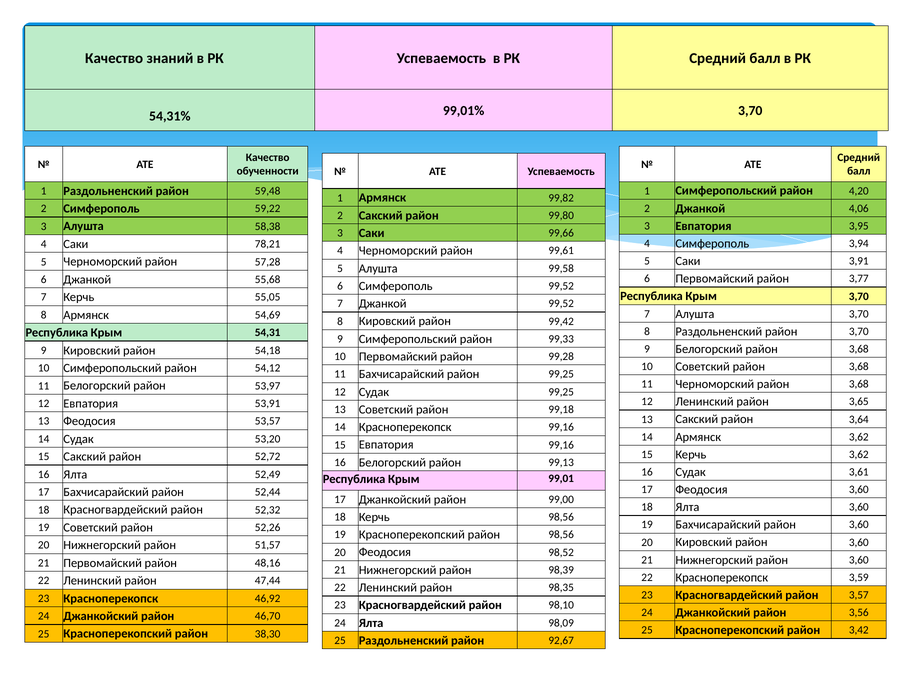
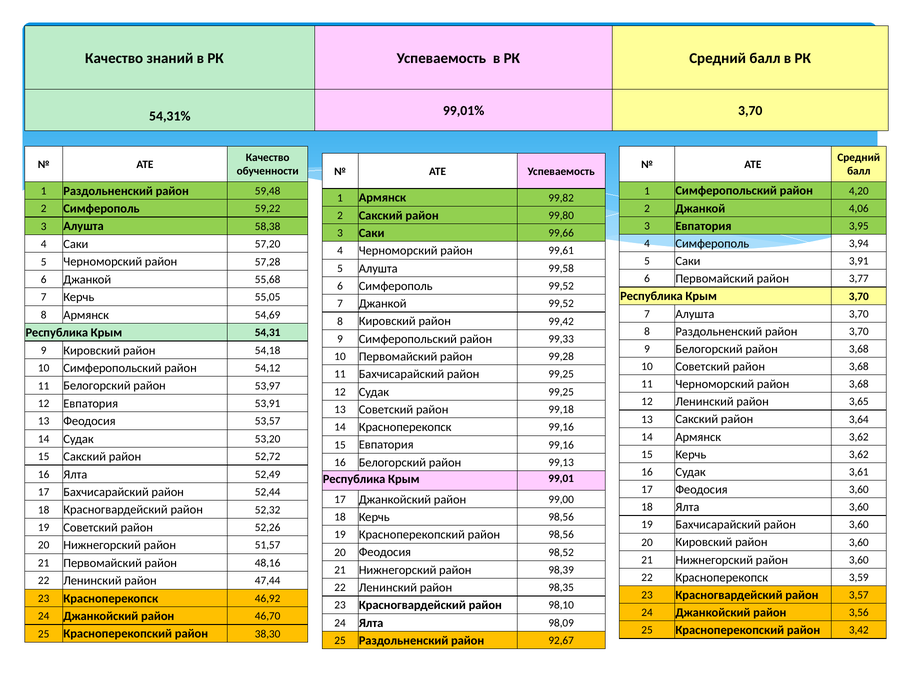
78,21: 78,21 -> 57,20 (268, 244)
